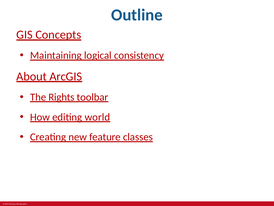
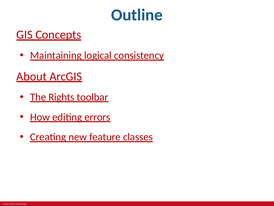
world: world -> errors (97, 117)
